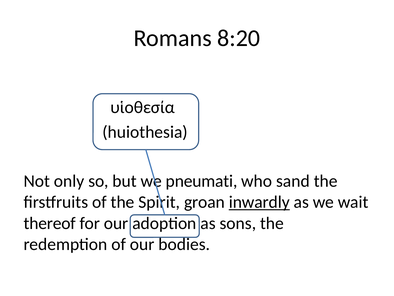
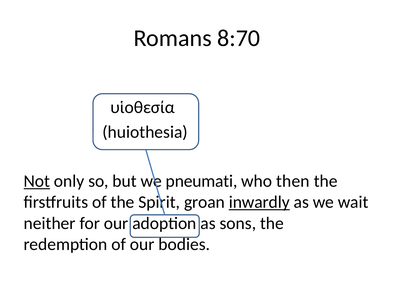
8:20: 8:20 -> 8:70 (239, 38)
Not underline: none -> present (37, 181)
sand: sand -> then (293, 181)
thereof: thereof -> neither (50, 223)
